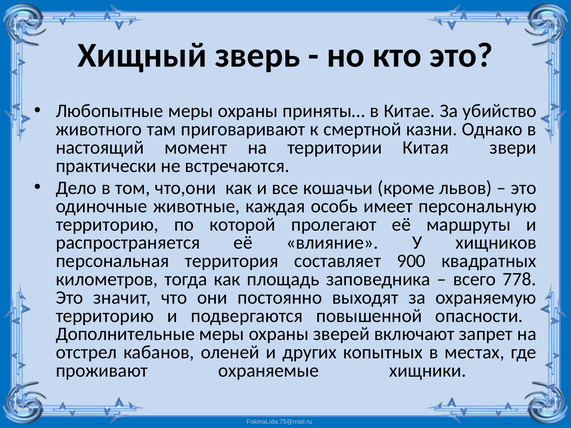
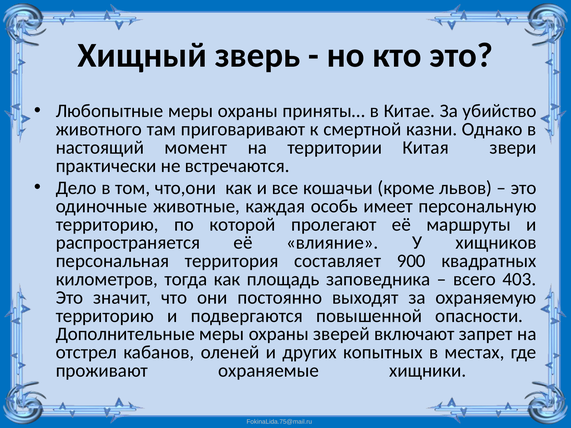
778: 778 -> 403 (519, 279)
